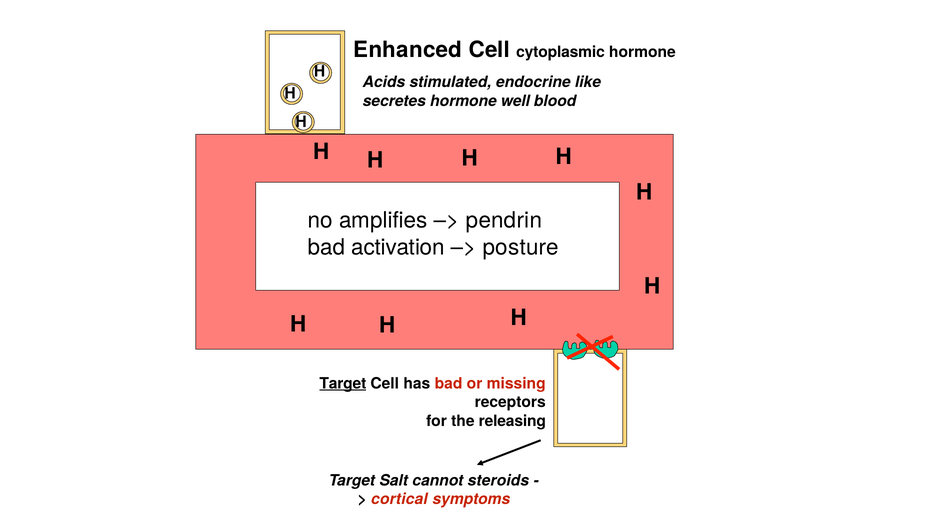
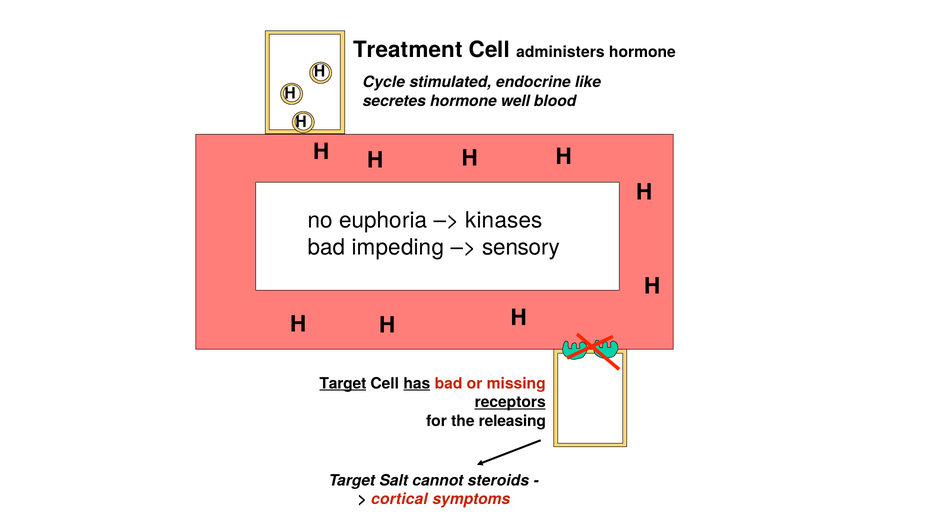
Enhanced: Enhanced -> Treatment (408, 50)
cytoplasmic: cytoplasmic -> administers (560, 52)
Acids: Acids -> Cycle (384, 82)
amplifies: amplifies -> euphoria (383, 220)
pendrin: pendrin -> kinases (504, 220)
activation: activation -> impeding (398, 247)
posture: posture -> sensory (521, 247)
has underline: none -> present (417, 383)
receptors underline: none -> present (510, 402)
